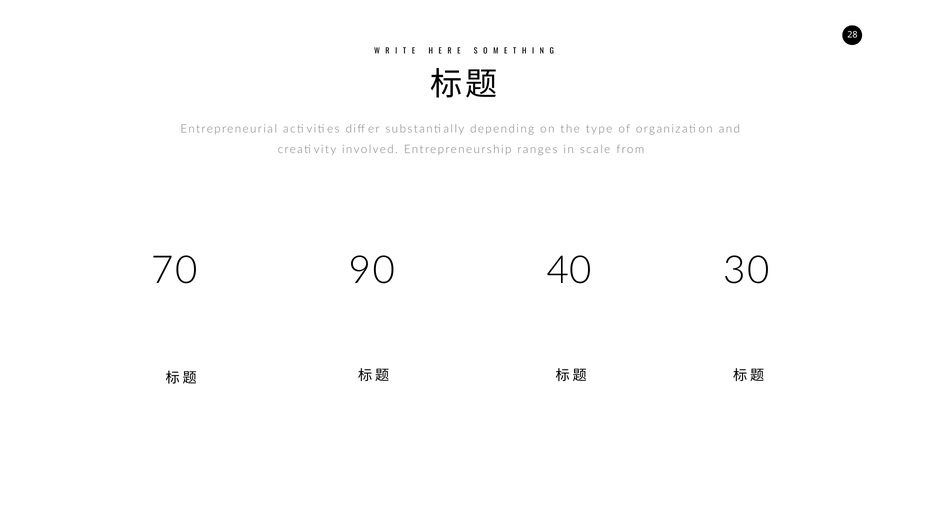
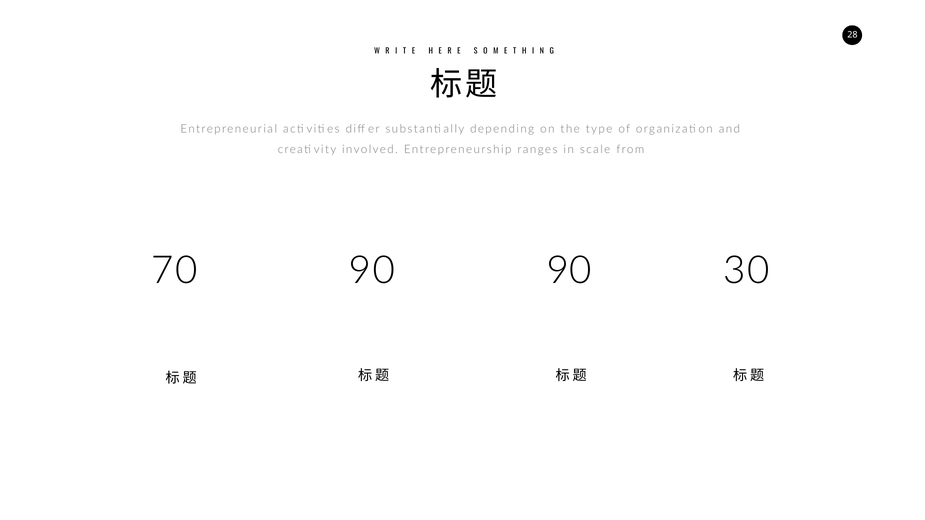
90 40: 40 -> 90 (569, 271)
